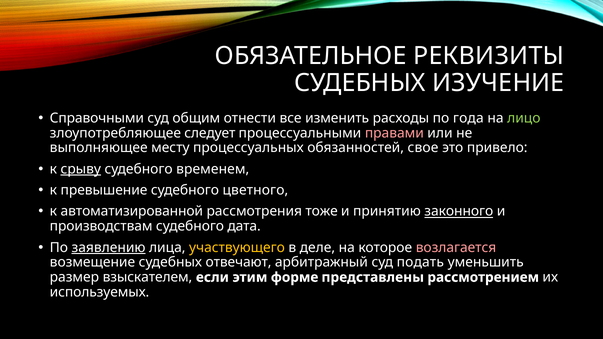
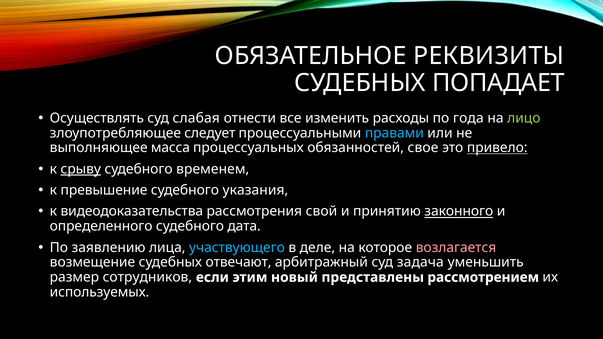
ИЗУЧЕНИЕ: ИЗУЧЕНИЕ -> ПОПАДАЕТ (498, 83)
Справочными: Справочными -> Осуществлять (97, 118)
общим: общим -> слабая (196, 118)
правами colour: pink -> light blue (394, 133)
месту: месту -> масса (170, 148)
привело underline: none -> present (497, 148)
цветного: цветного -> указания (255, 190)
автоматизированной: автоматизированной -> видеодоказательства (132, 212)
тоже: тоже -> свой (321, 212)
производствам: производствам -> определенного (101, 226)
заявлению underline: present -> none (109, 248)
участвующего colour: yellow -> light blue (237, 248)
подать: подать -> задача (420, 263)
взыскателем: взыскателем -> сотрудников (147, 277)
форме: форме -> новый (294, 277)
